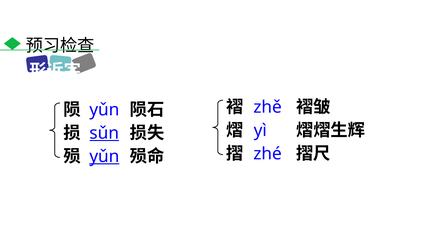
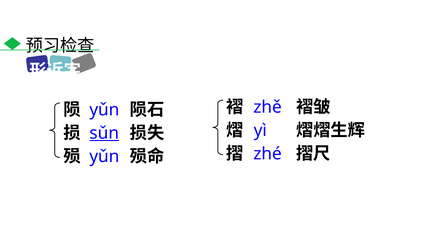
yǔn underline: present -> none (104, 156)
